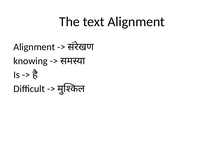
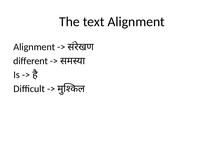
knowing: knowing -> different (31, 61)
